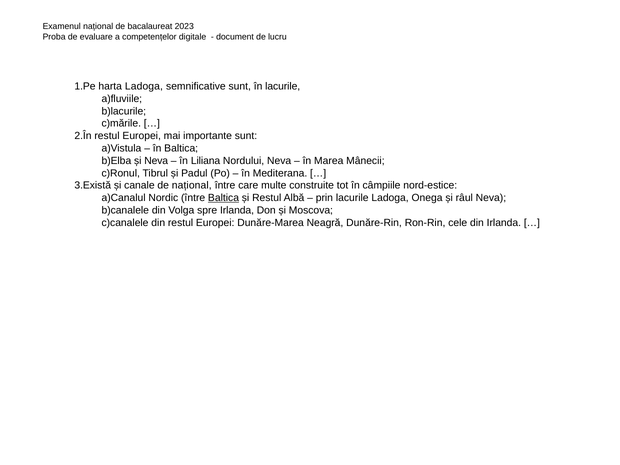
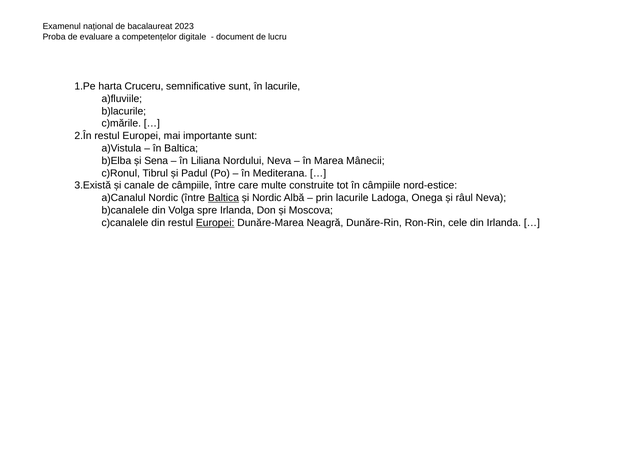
harta Ladoga: Ladoga -> Cruceru (144, 86)
și Neva: Neva -> Sena (156, 161)
de național: național -> câmpiile (192, 186)
și Restul: Restul -> Nordic (267, 198)
Europei underline: none -> present (215, 223)
